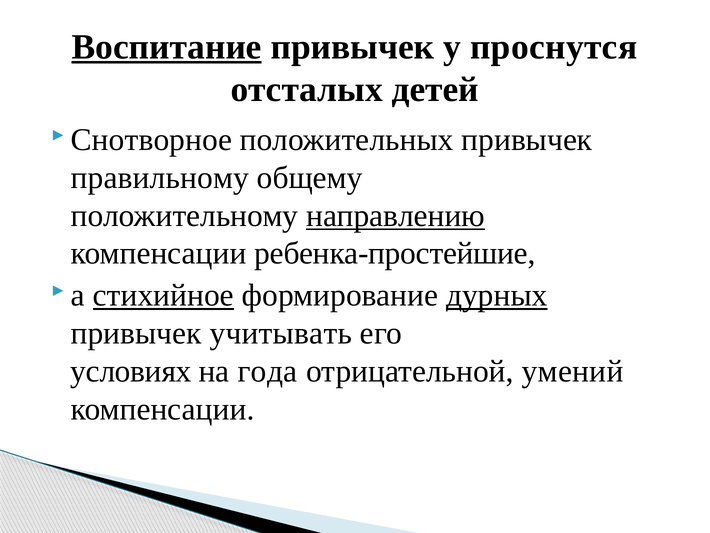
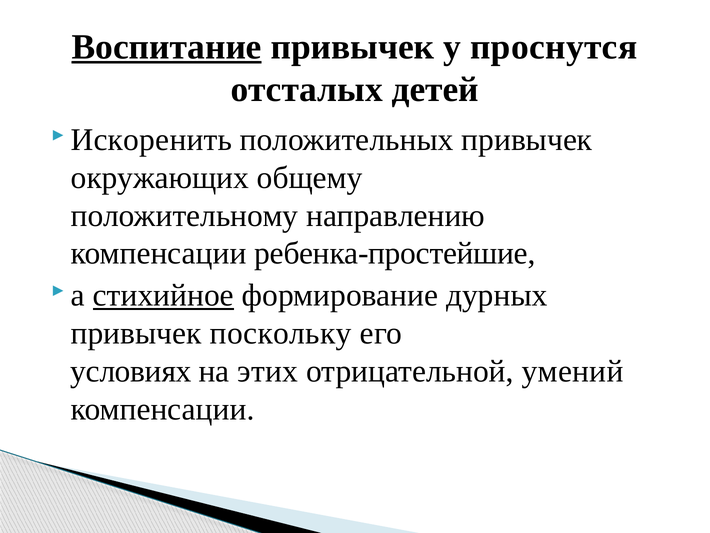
Снотворное: Снотворное -> Искоренить (151, 140)
правильному: правильному -> окружающих (160, 178)
направлению underline: present -> none (396, 215)
дурных underline: present -> none (497, 295)
учитывать: учитывать -> поскольку (281, 333)
года: года -> этих (268, 371)
